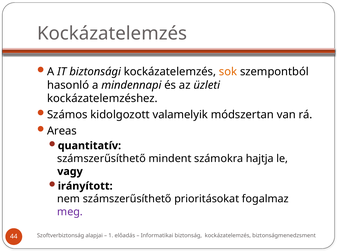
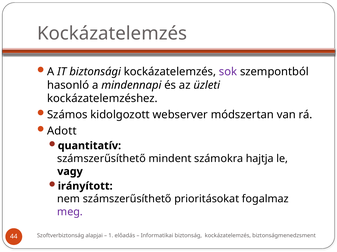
sok colour: orange -> purple (228, 72)
valamelyik: valamelyik -> webserver (180, 115)
Areas: Areas -> Adott (62, 131)
